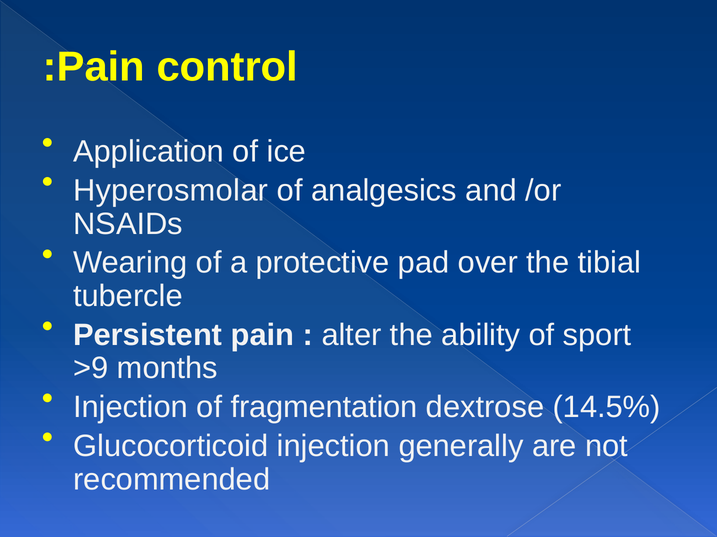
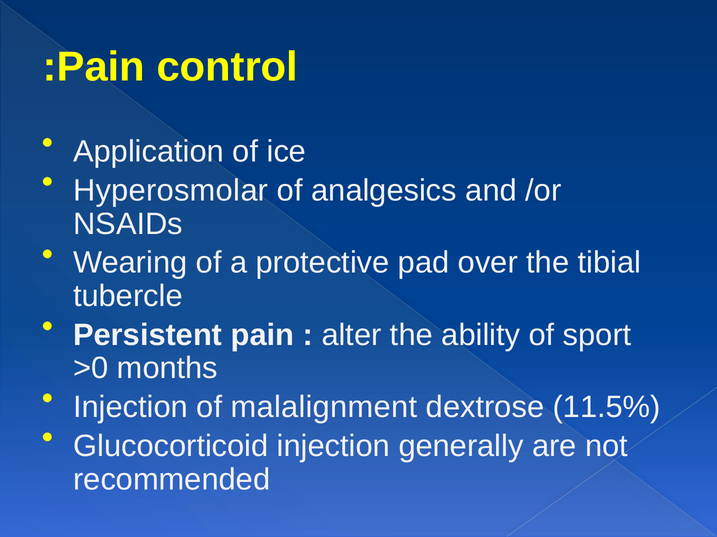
>9: >9 -> >0 (91, 369)
fragmentation: fragmentation -> malalignment (324, 408)
14.5%: 14.5% -> 11.5% (607, 408)
